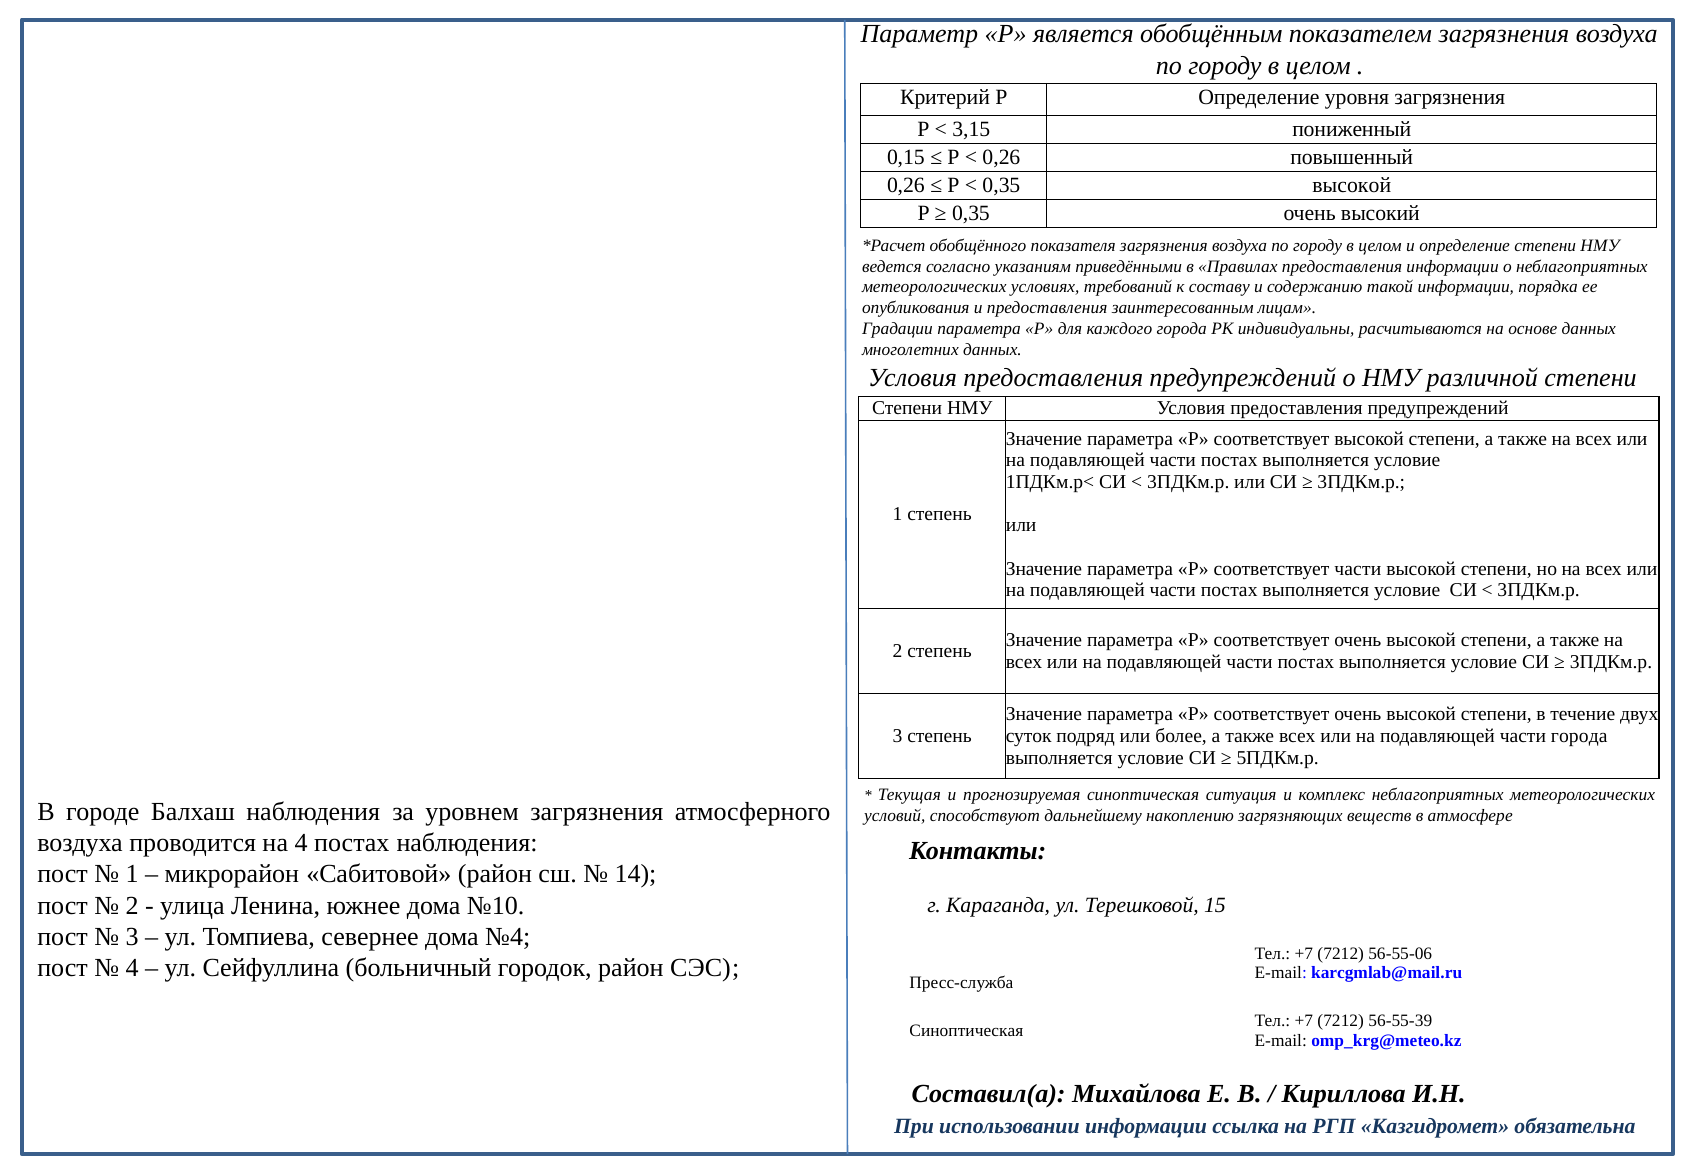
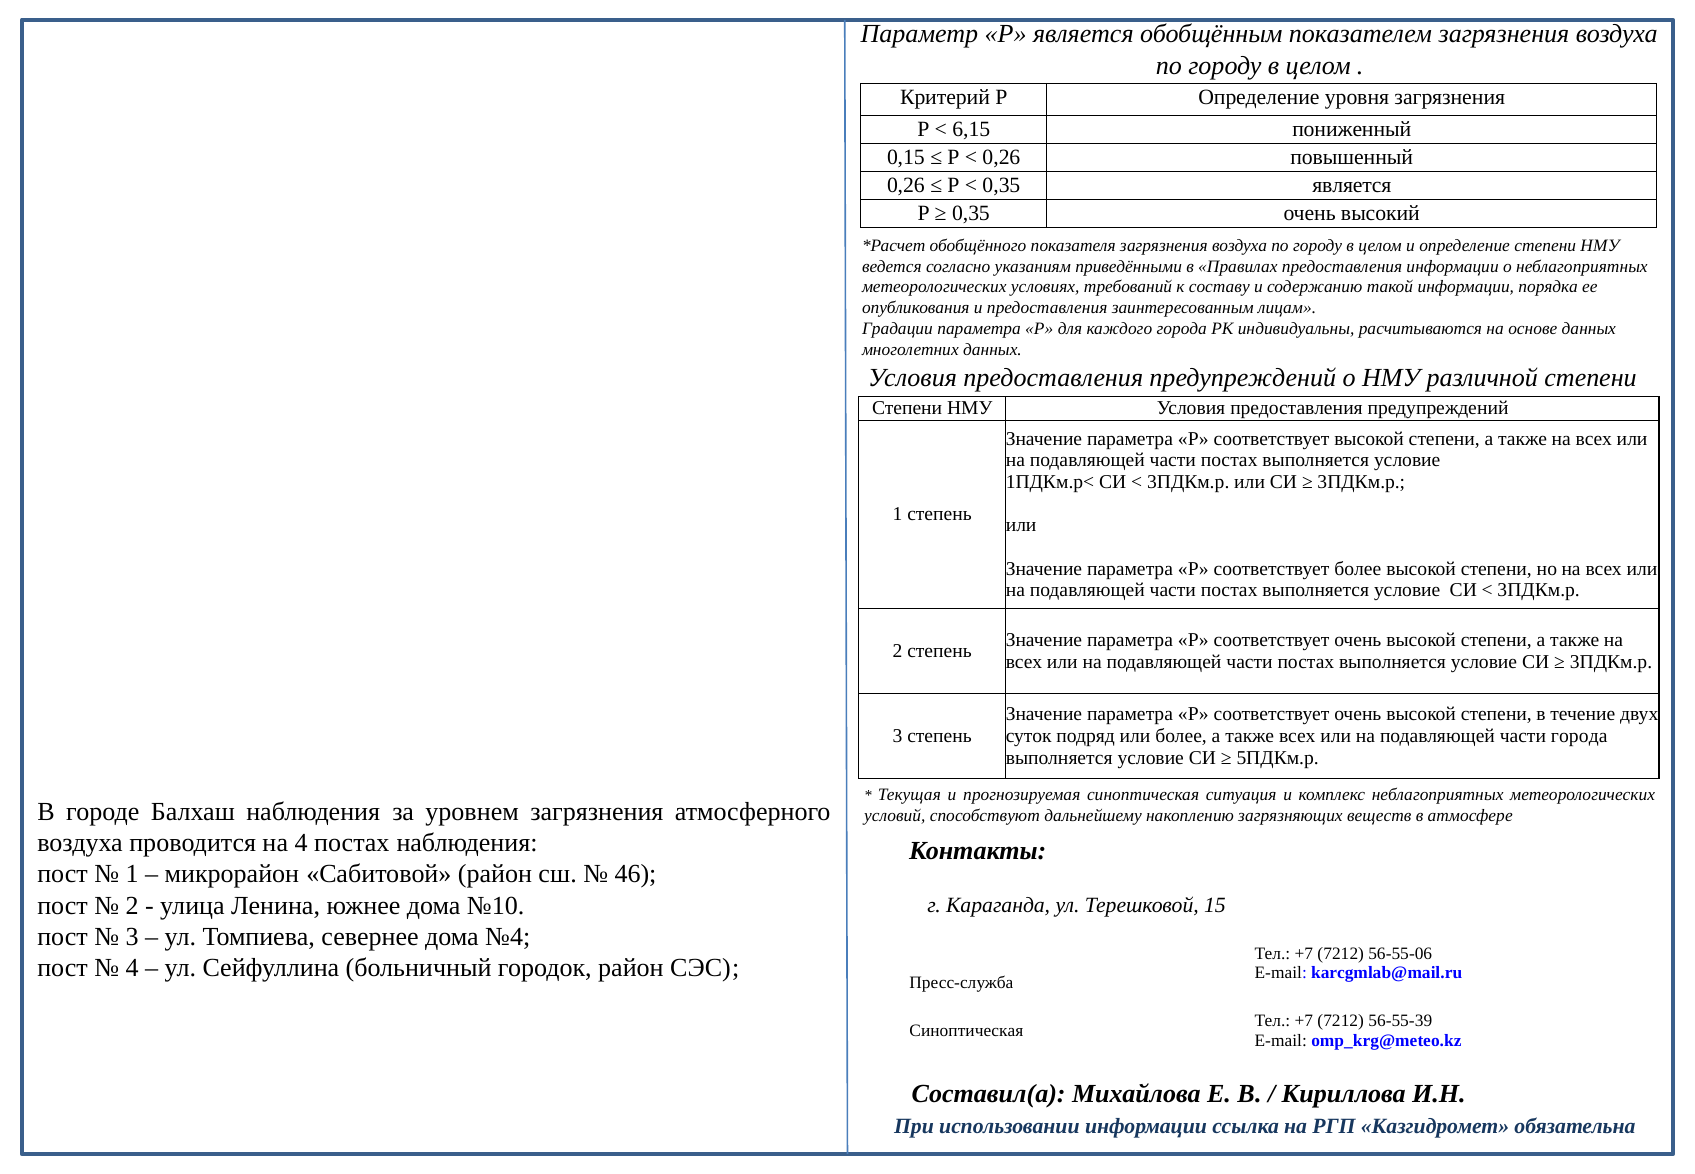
3,15: 3,15 -> 6,15 (971, 129)
0,35 высокой: высокой -> является (1352, 185)
соответствует части: части -> более (1358, 568)
14: 14 -> 46 (635, 874)
